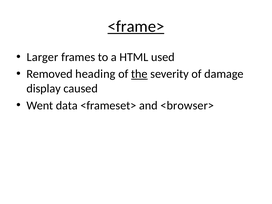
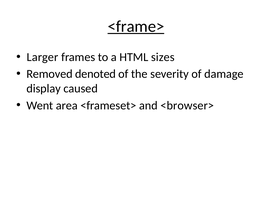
used: used -> sizes (163, 57)
heading: heading -> denoted (96, 74)
the underline: present -> none (139, 74)
data: data -> area (67, 105)
